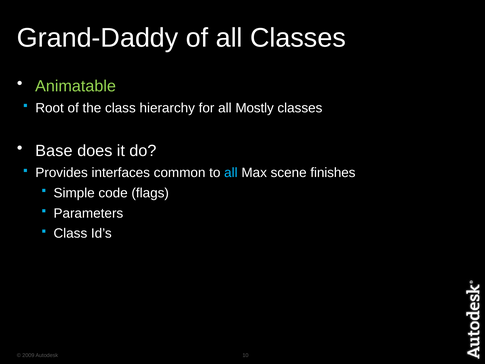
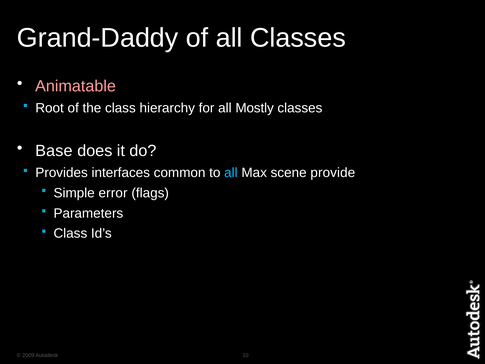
Animatable colour: light green -> pink (76, 86)
finishes: finishes -> provide (333, 173)
code: code -> error (113, 193)
